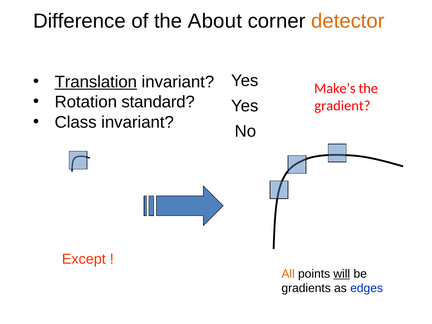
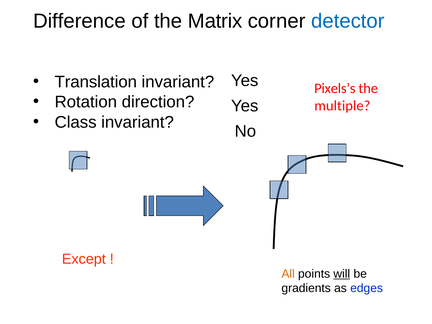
About: About -> Matrix (215, 21)
detector colour: orange -> blue (348, 21)
Translation underline: present -> none (96, 82)
Make’s: Make’s -> Pixels’s (335, 88)
standard: standard -> direction (158, 102)
gradient: gradient -> multiple (342, 106)
